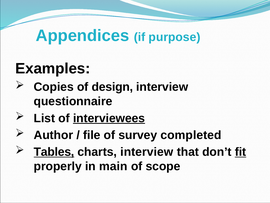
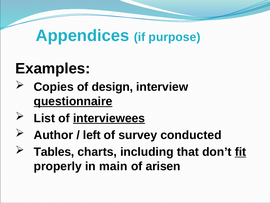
questionnaire underline: none -> present (73, 101)
file: file -> left (92, 135)
completed: completed -> conducted (191, 135)
Tables underline: present -> none (54, 152)
charts interview: interview -> including (147, 152)
scope: scope -> arisen (163, 166)
